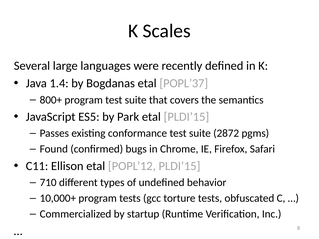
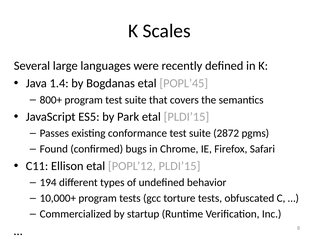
POPL’37: POPL’37 -> POPL’45 (184, 83)
710: 710 -> 194 (48, 183)
